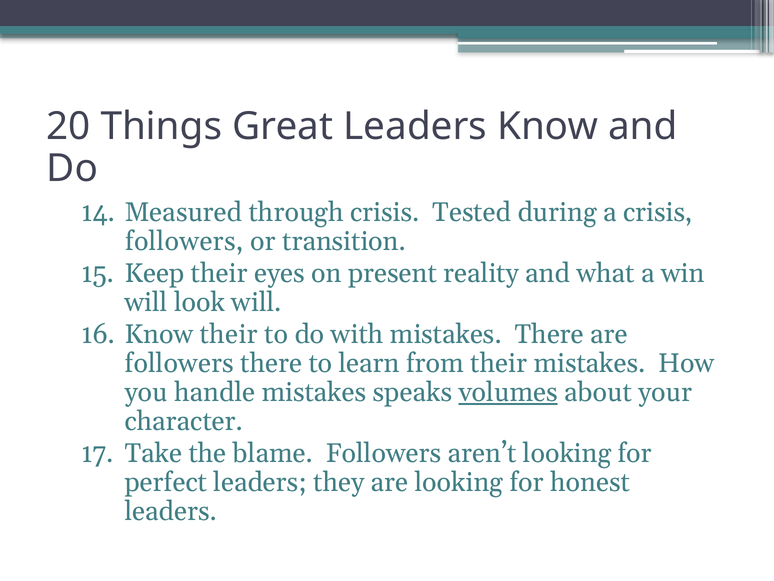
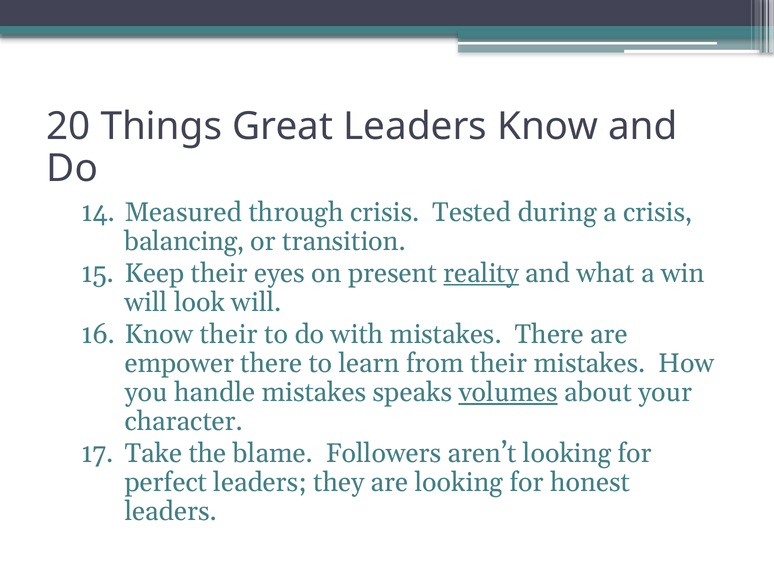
followers: followers -> balancing (184, 241)
reality underline: none -> present (481, 273)
followers: followers -> empower (179, 363)
